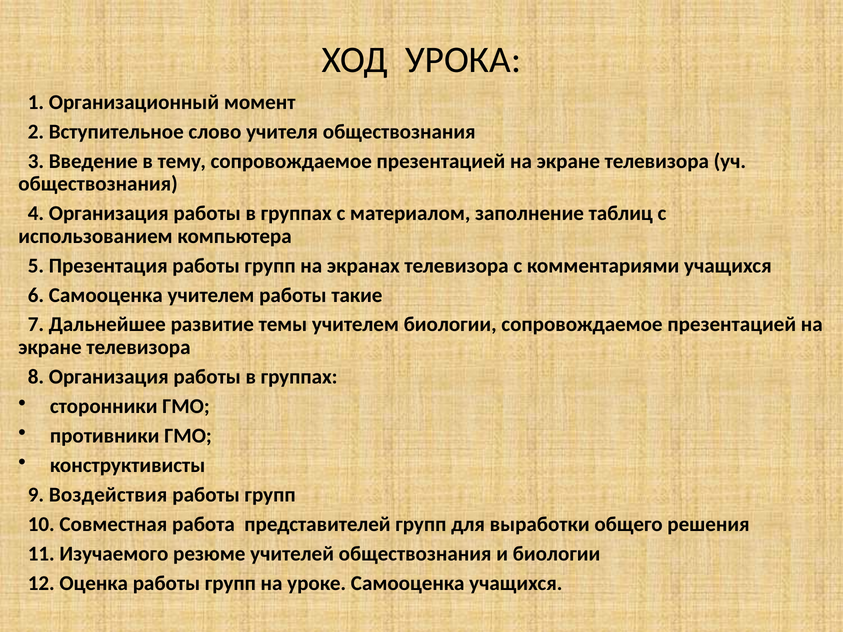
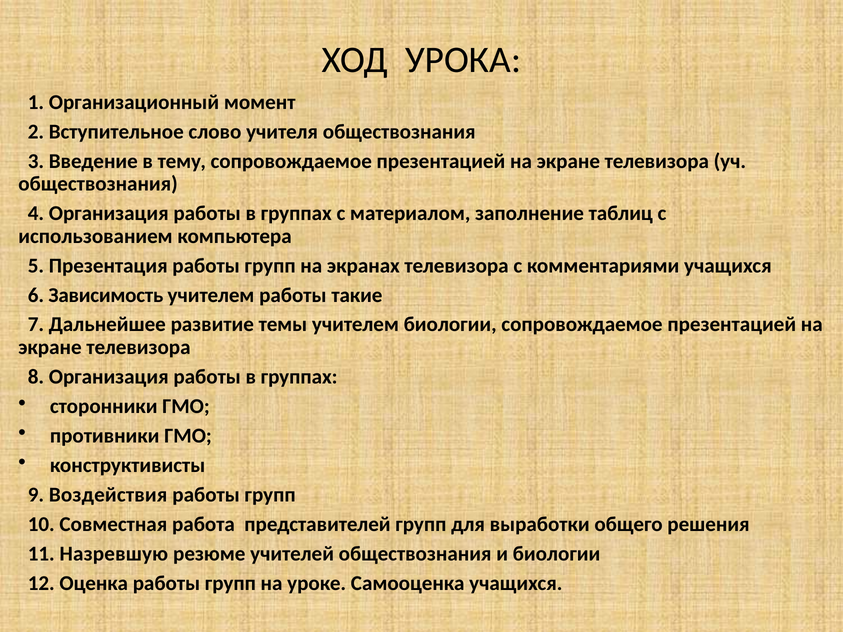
6 Самооценка: Самооценка -> Зависимость (106, 295)
Изучаемого: Изучаемого -> Назревшую (114, 554)
